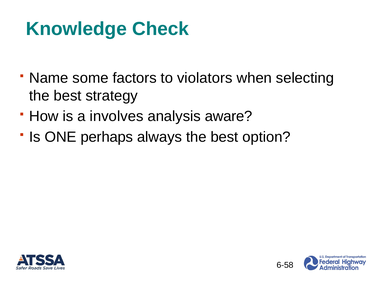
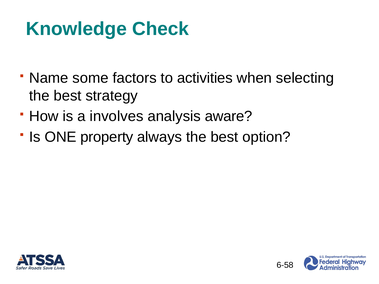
violators: violators -> activities (205, 78)
perhaps: perhaps -> property (107, 137)
